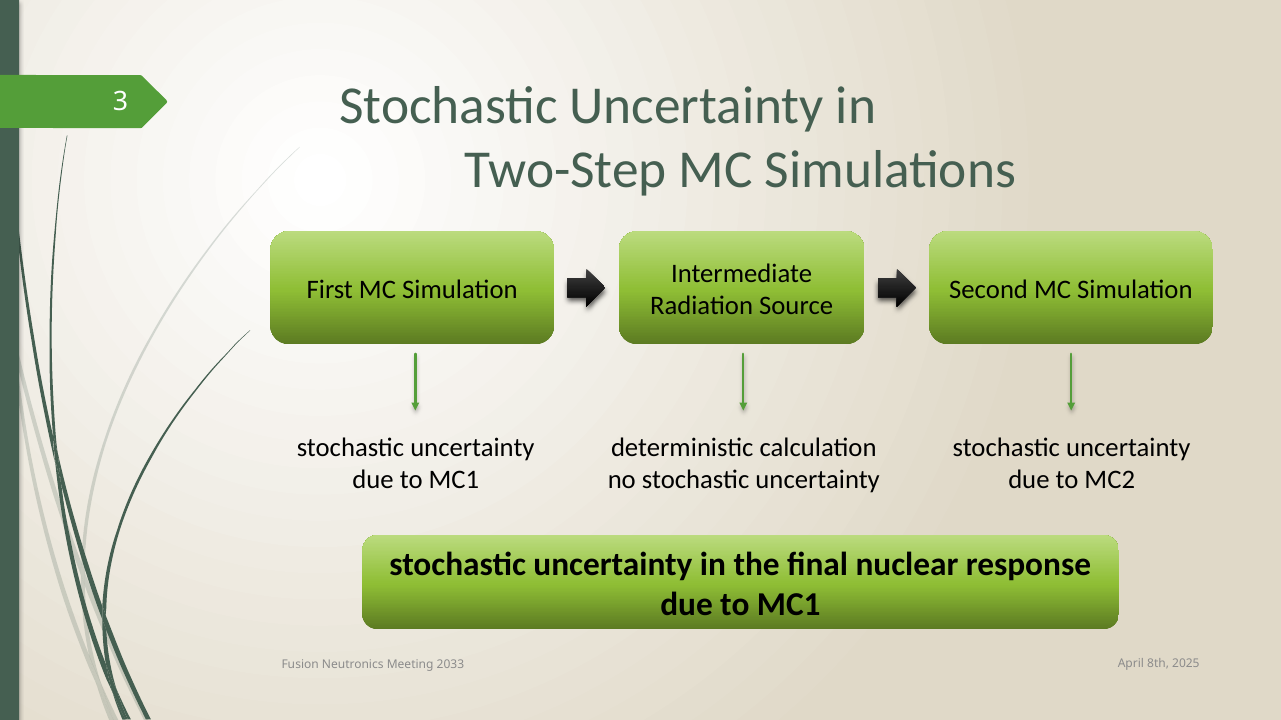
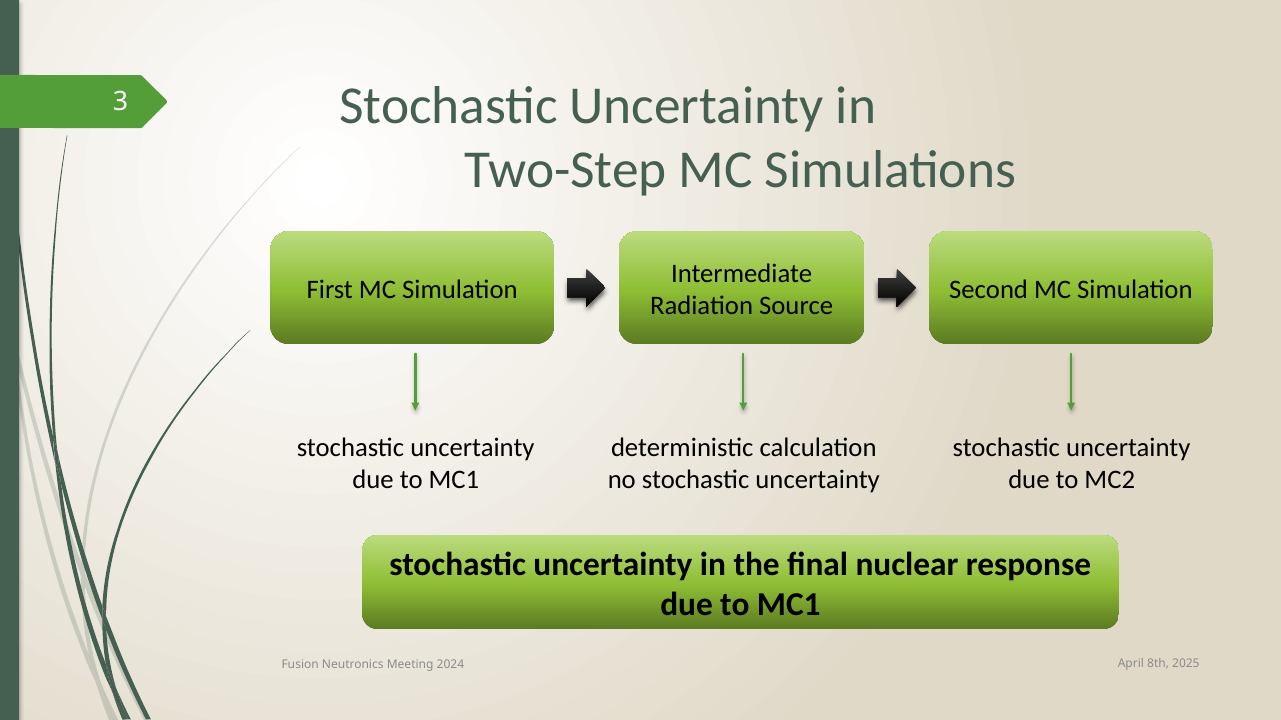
2033: 2033 -> 2024 (450, 665)
